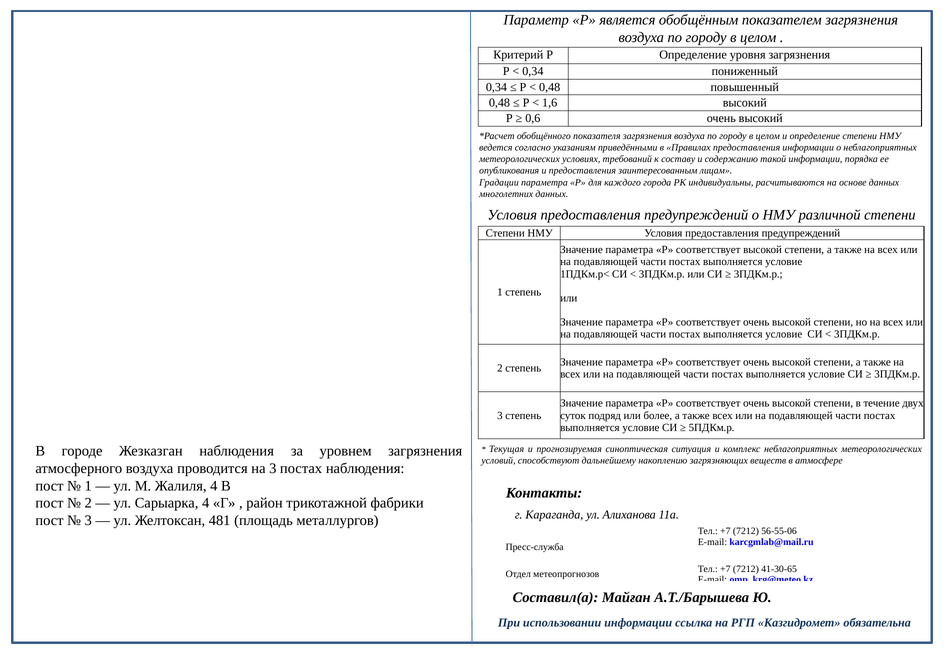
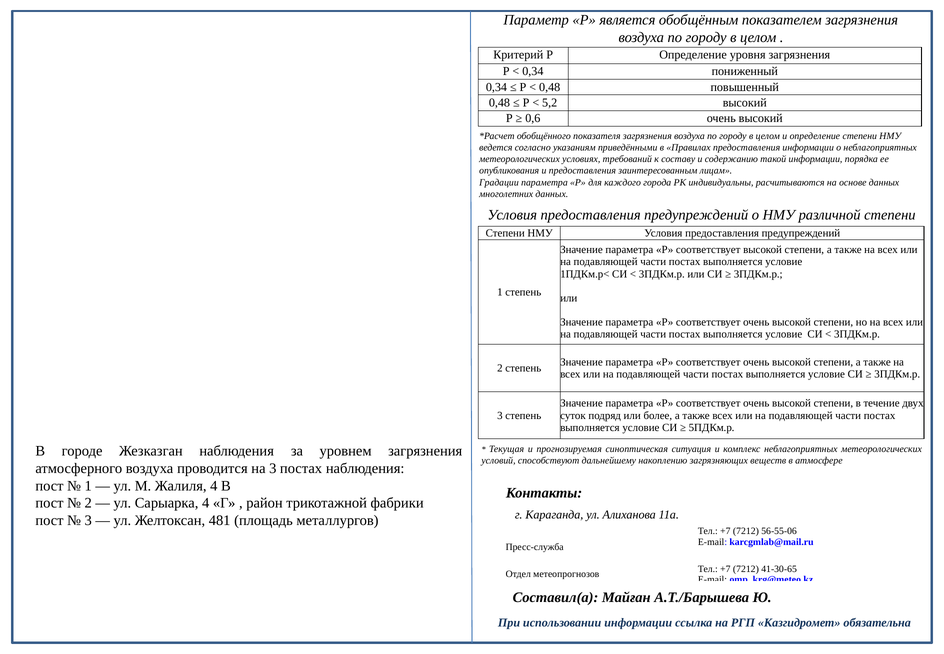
1,6: 1,6 -> 5,2 (550, 103)
